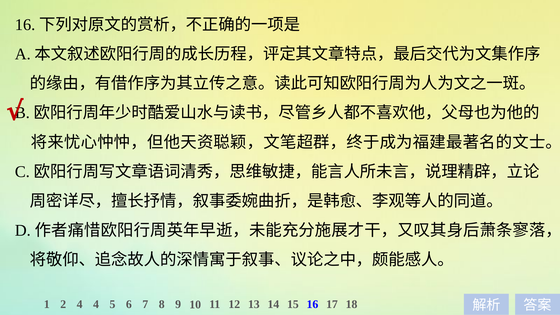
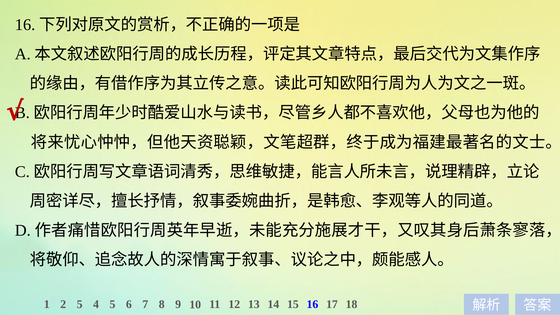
2 4: 4 -> 5 (80, 304)
